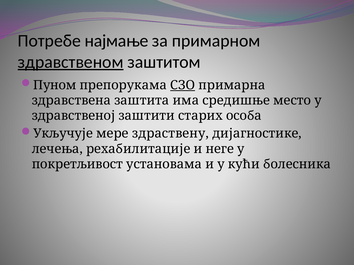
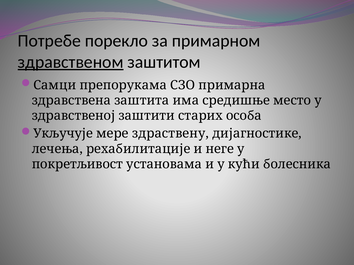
најмање: најмање -> порекло (116, 41)
Пуном: Пуном -> Самци (55, 85)
СЗО underline: present -> none (183, 85)
